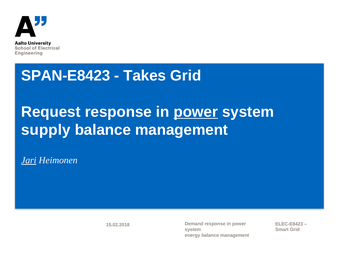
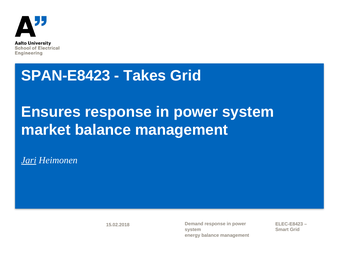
Request: Request -> Ensures (51, 112)
power underline: present -> none (196, 112)
supply: supply -> market (46, 130)
